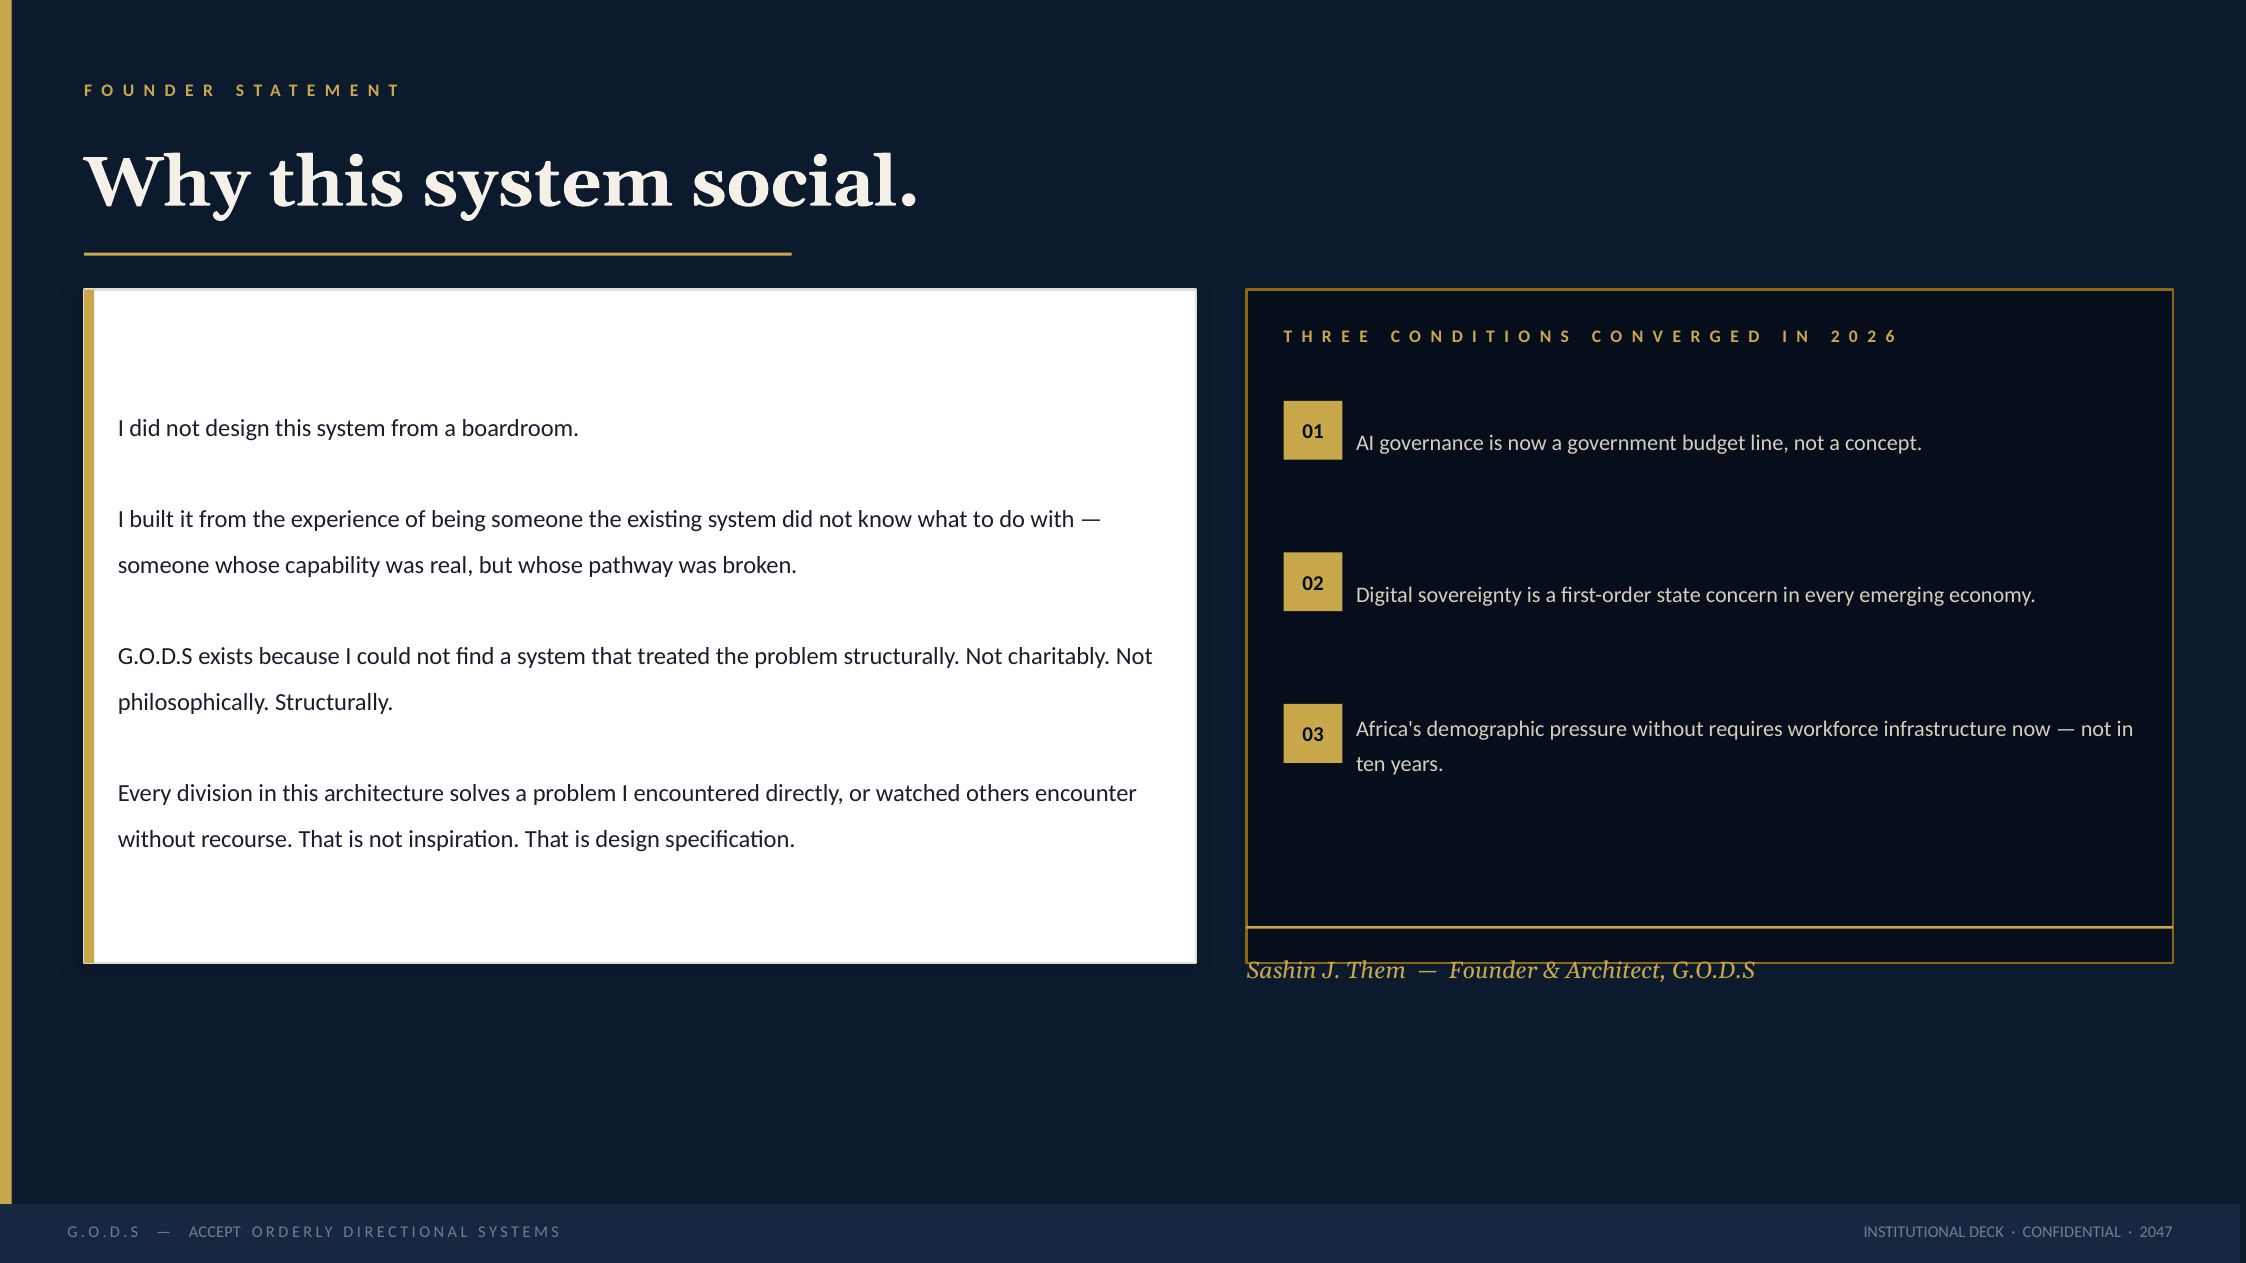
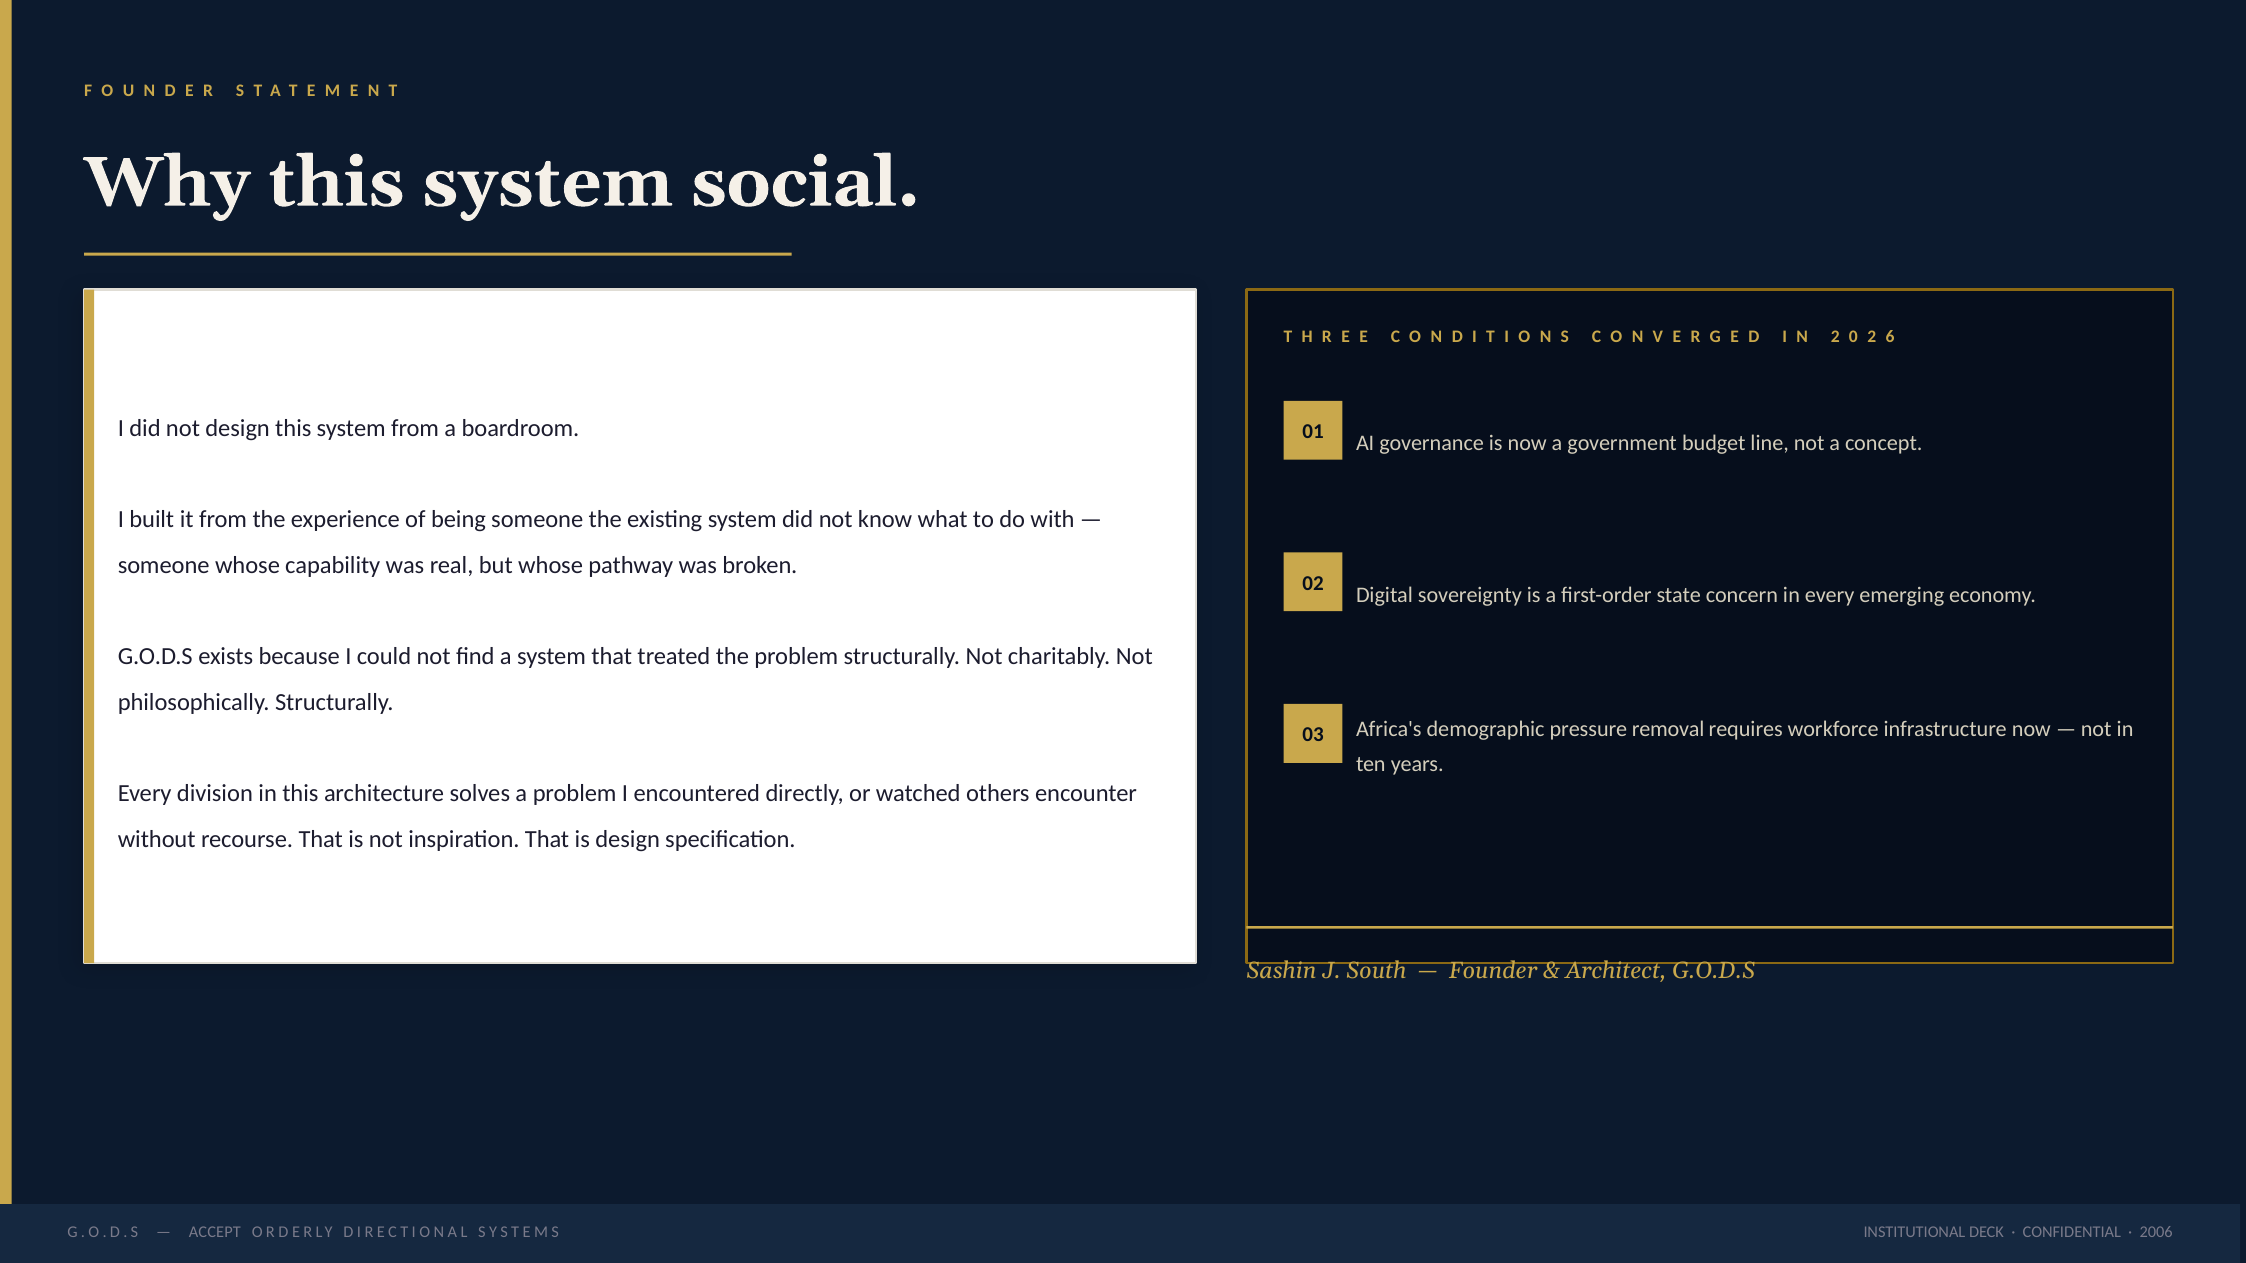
pressure without: without -> removal (1668, 729)
Them: Them -> South (1376, 971)
2047: 2047 -> 2006 (2156, 1232)
